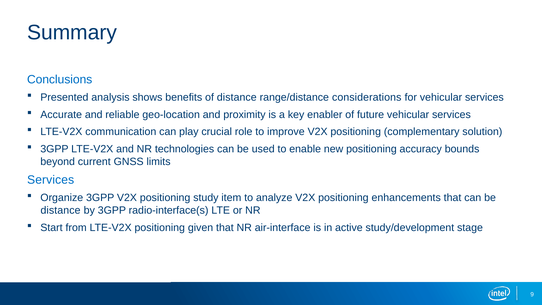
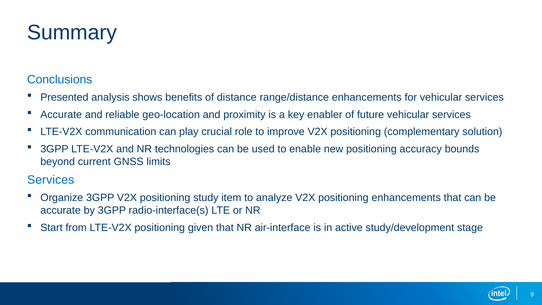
range/distance considerations: considerations -> enhancements (367, 97)
distance: distance -> accurate (61, 210)
